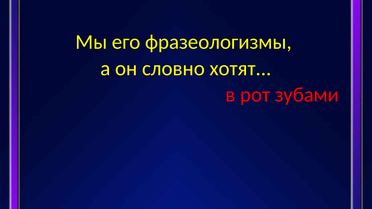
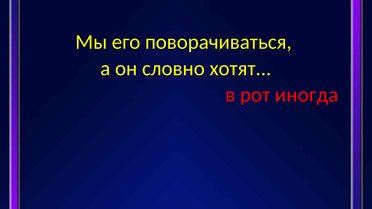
фразеологизмы: фразеологизмы -> поворачиваться (218, 42)
зубами: зубами -> иногда (307, 95)
